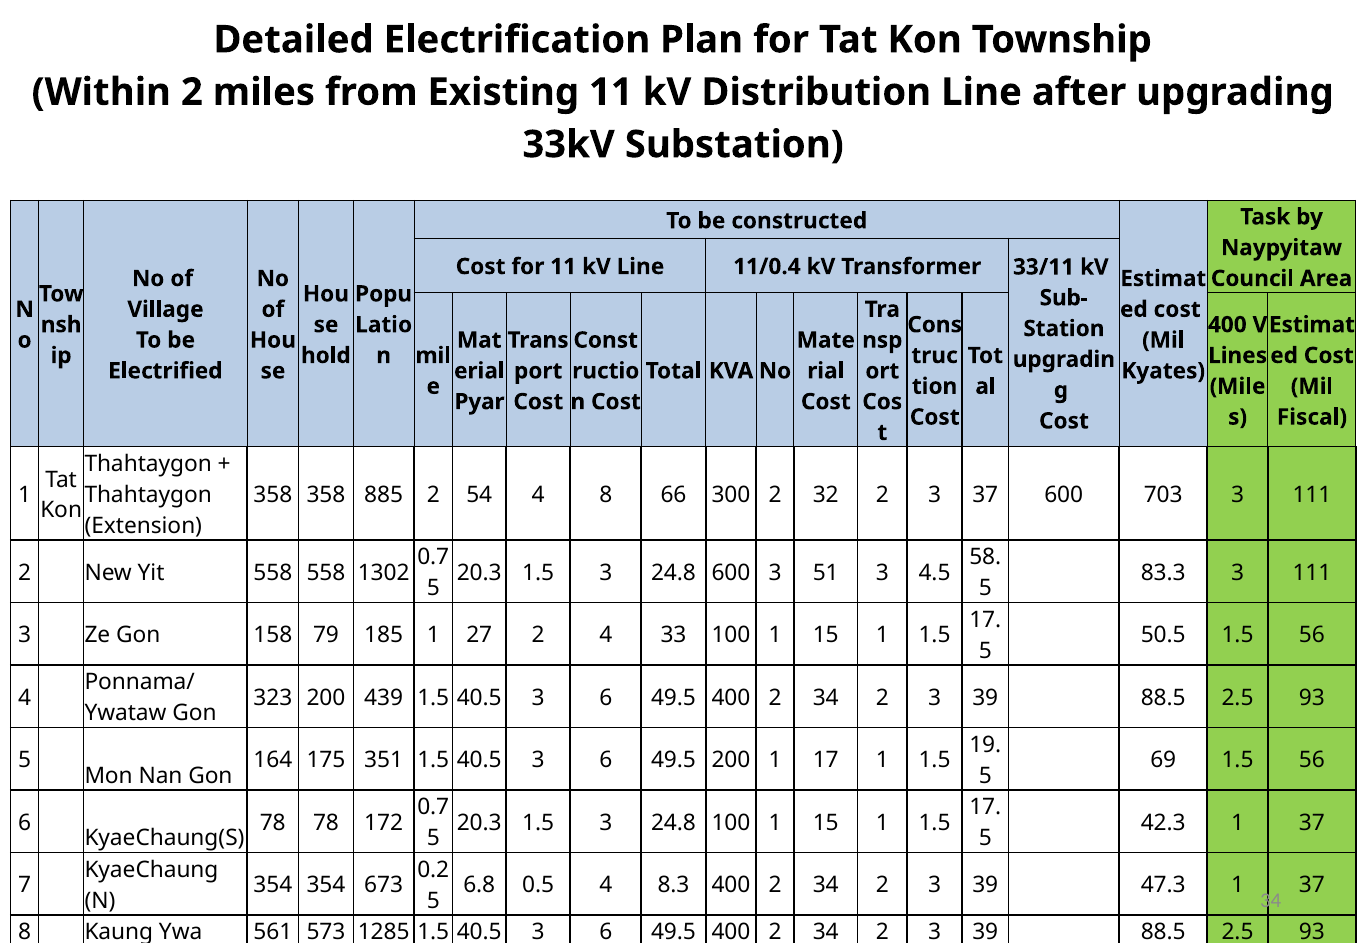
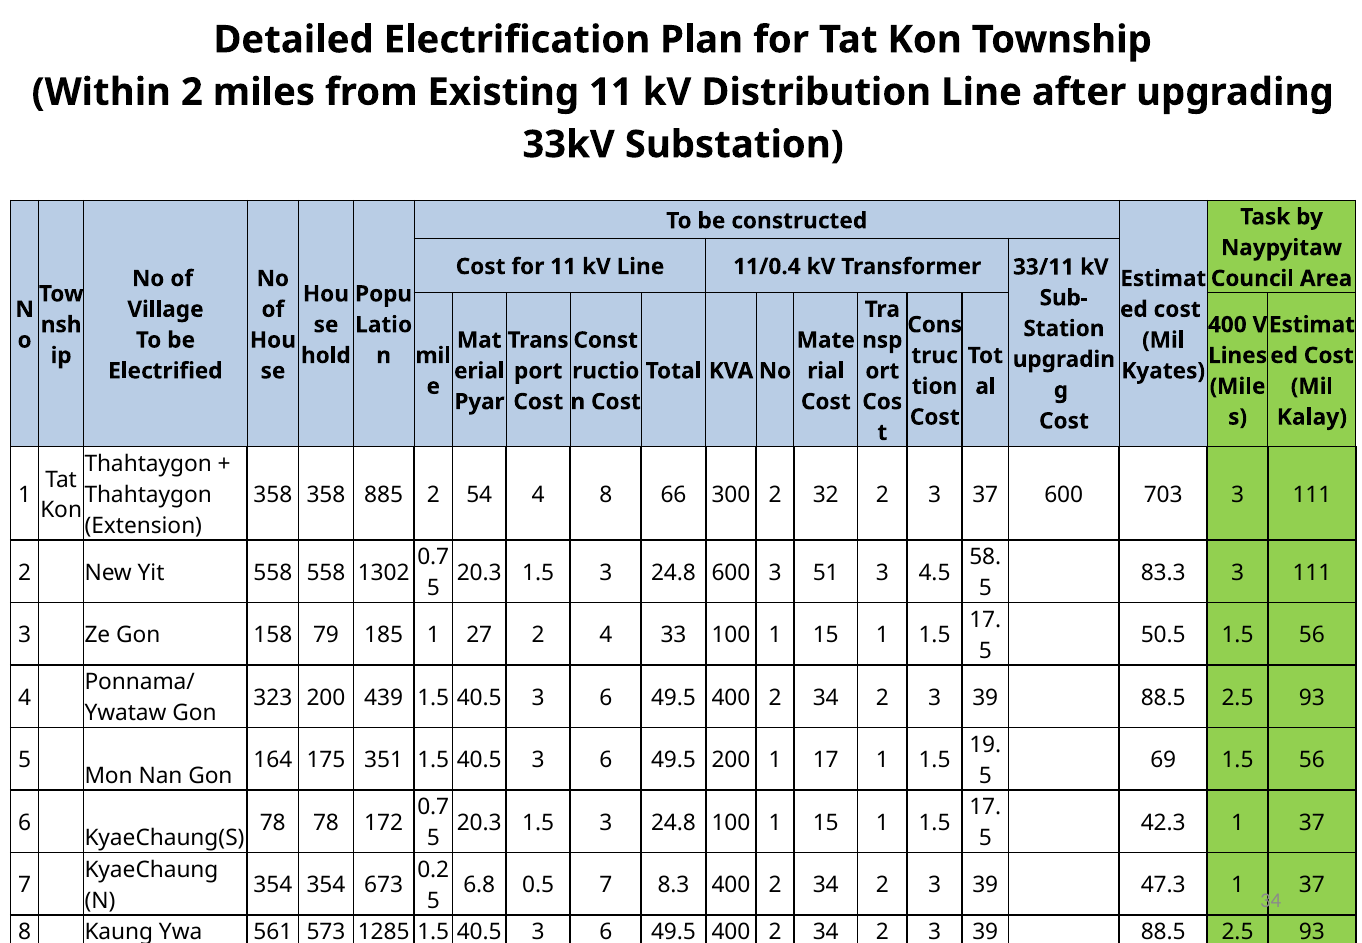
Fiscal: Fiscal -> Kalay (1312, 417)
0.5 4: 4 -> 7 (606, 885)
